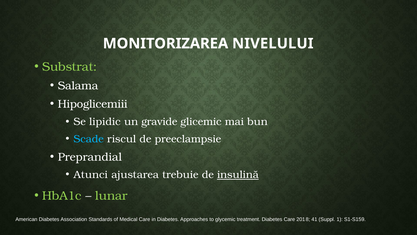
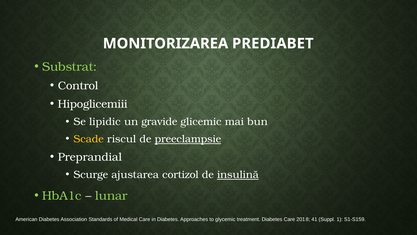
NIVELULUI: NIVELULUI -> PREDIABET (273, 43)
Salama: Salama -> Control (78, 86)
Scade colour: light blue -> yellow (89, 139)
preeclampsie underline: none -> present (188, 139)
Atunci: Atunci -> Scurge (91, 174)
trebuie: trebuie -> cortizol (180, 174)
